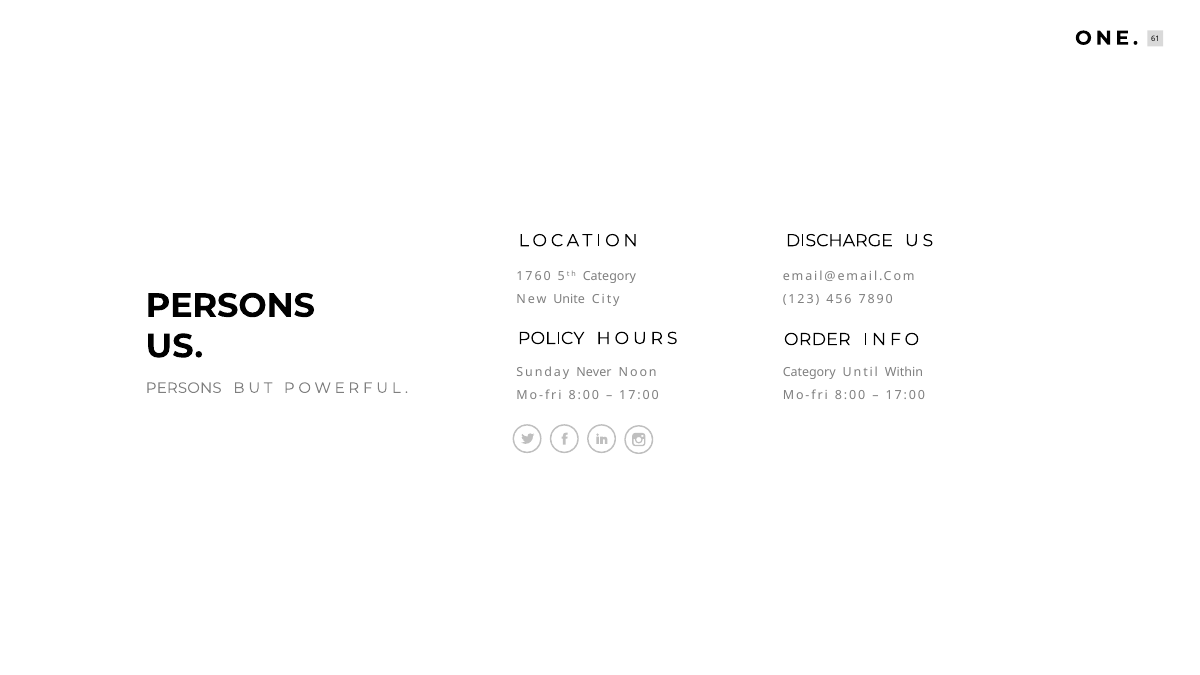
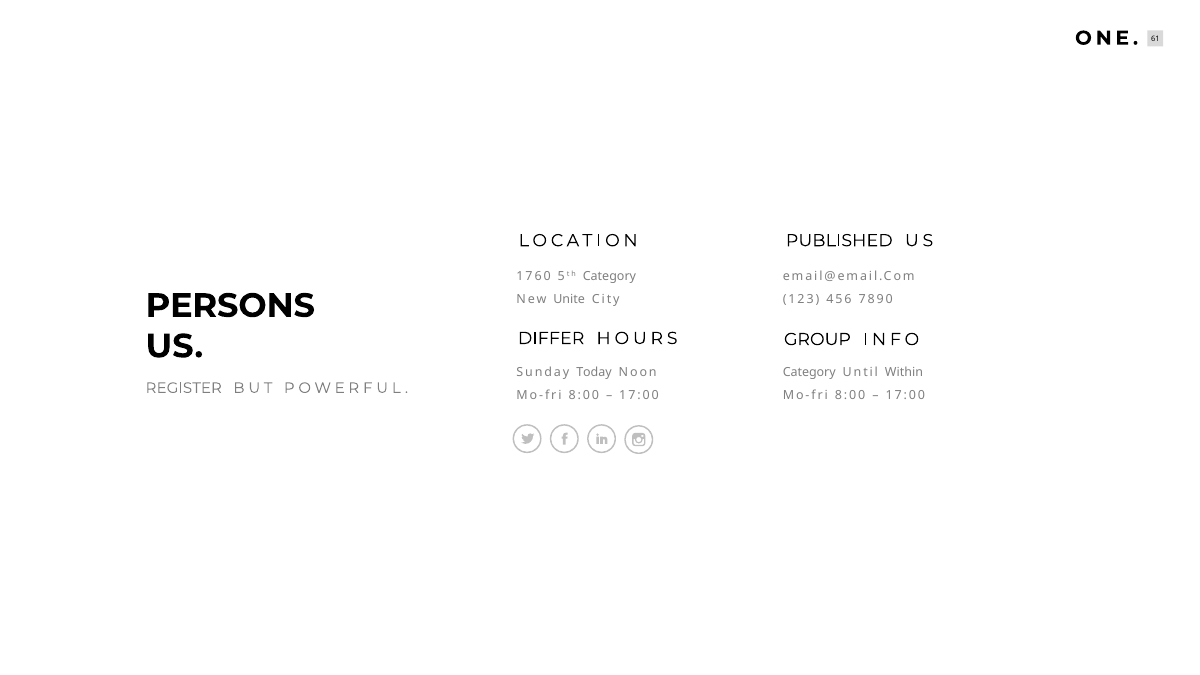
DISCHARGE: DISCHARGE -> PUBLISHED (839, 241)
POLICY: POLICY -> DIFFER (551, 338)
ORDER: ORDER -> GROUP (817, 339)
Never: Never -> Today (594, 373)
PERSONS: PERSONS -> REGISTER (184, 388)
